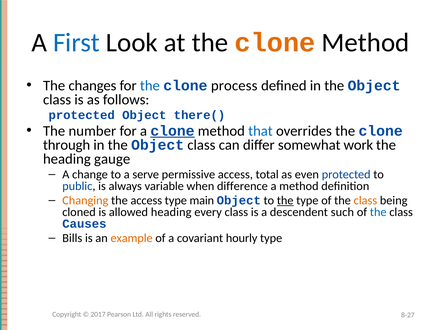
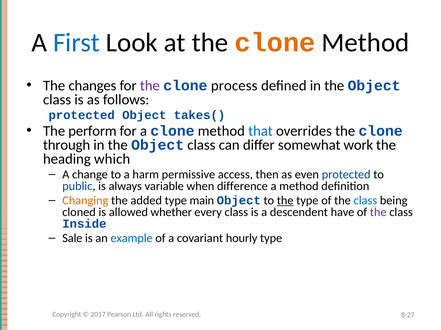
the colour: blue -> purple (150, 86)
there(: there( -> takes( (200, 115)
number: number -> perform (92, 131)
clone underline: present -> none (172, 131)
gauge: gauge -> which (112, 159)
serve: serve -> harm (146, 175)
total: total -> then (267, 175)
the access: access -> added (146, 201)
class colour: orange -> blue (365, 201)
allowed heading: heading -> whether (171, 213)
such: such -> have (342, 213)
the colour: blue -> purple (378, 213)
Causes: Causes -> Inside (84, 224)
Bills: Bills -> Sale (72, 239)
example colour: orange -> blue (132, 239)
